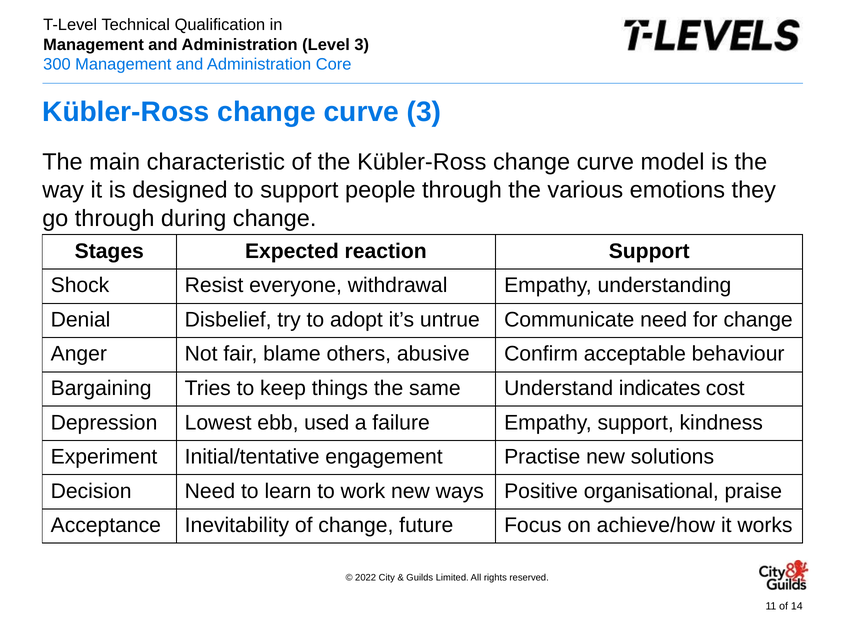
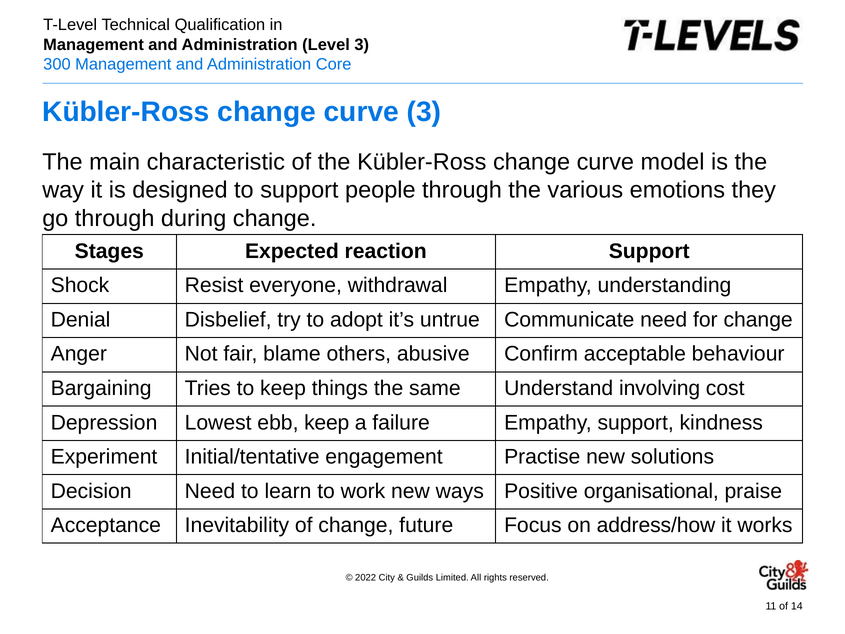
indicates: indicates -> involving (660, 388)
ebb used: used -> keep (327, 422)
achieve/how: achieve/how -> address/how (656, 525)
